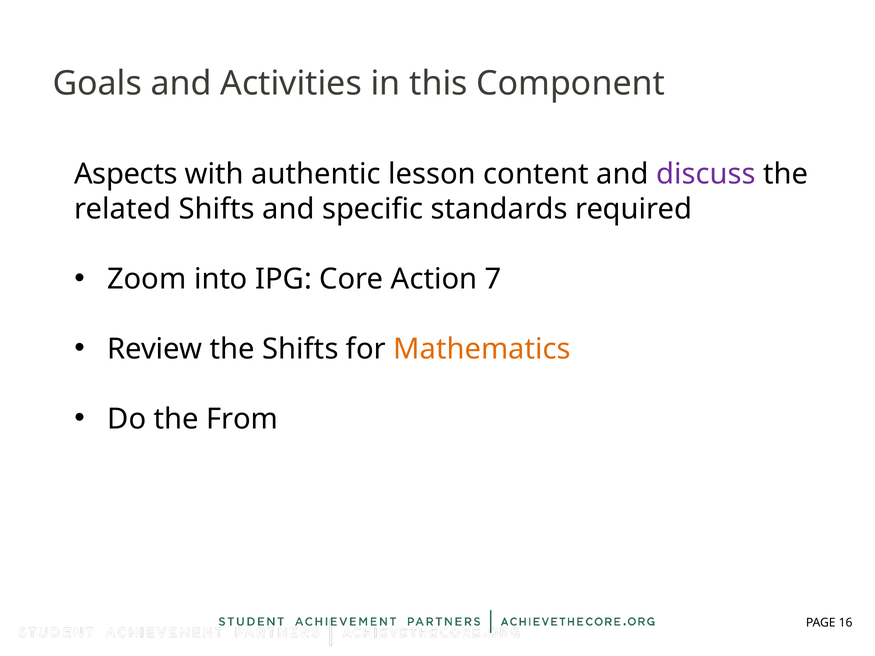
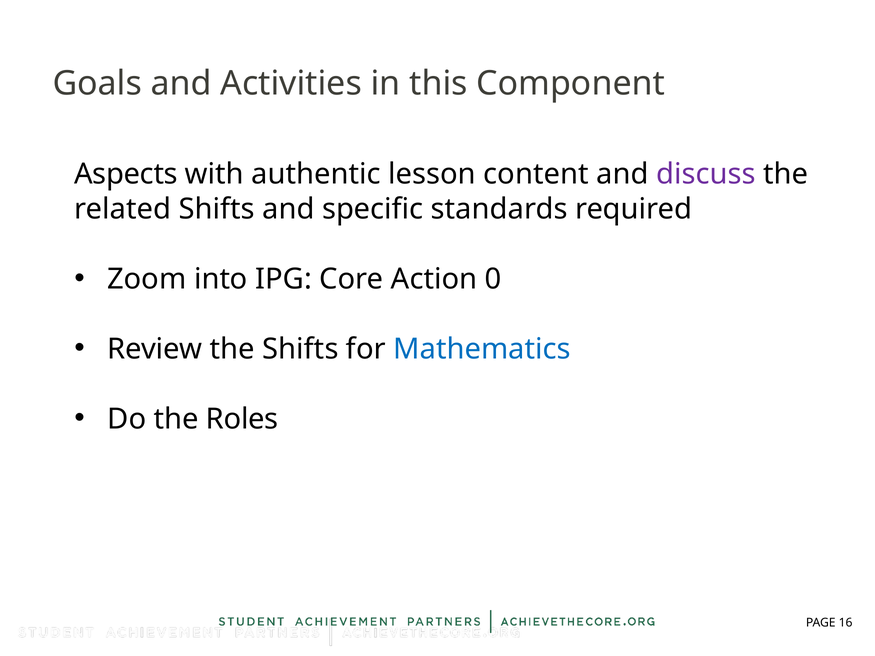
7: 7 -> 0 (493, 279)
Mathematics colour: orange -> blue (482, 349)
From: From -> Roles (242, 419)
